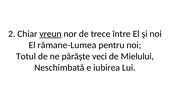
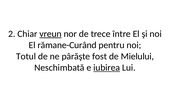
rămane-Lumea: rămane-Lumea -> rămane-Curând (67, 45)
veci: veci -> fost (100, 57)
iubirea underline: none -> present (107, 68)
